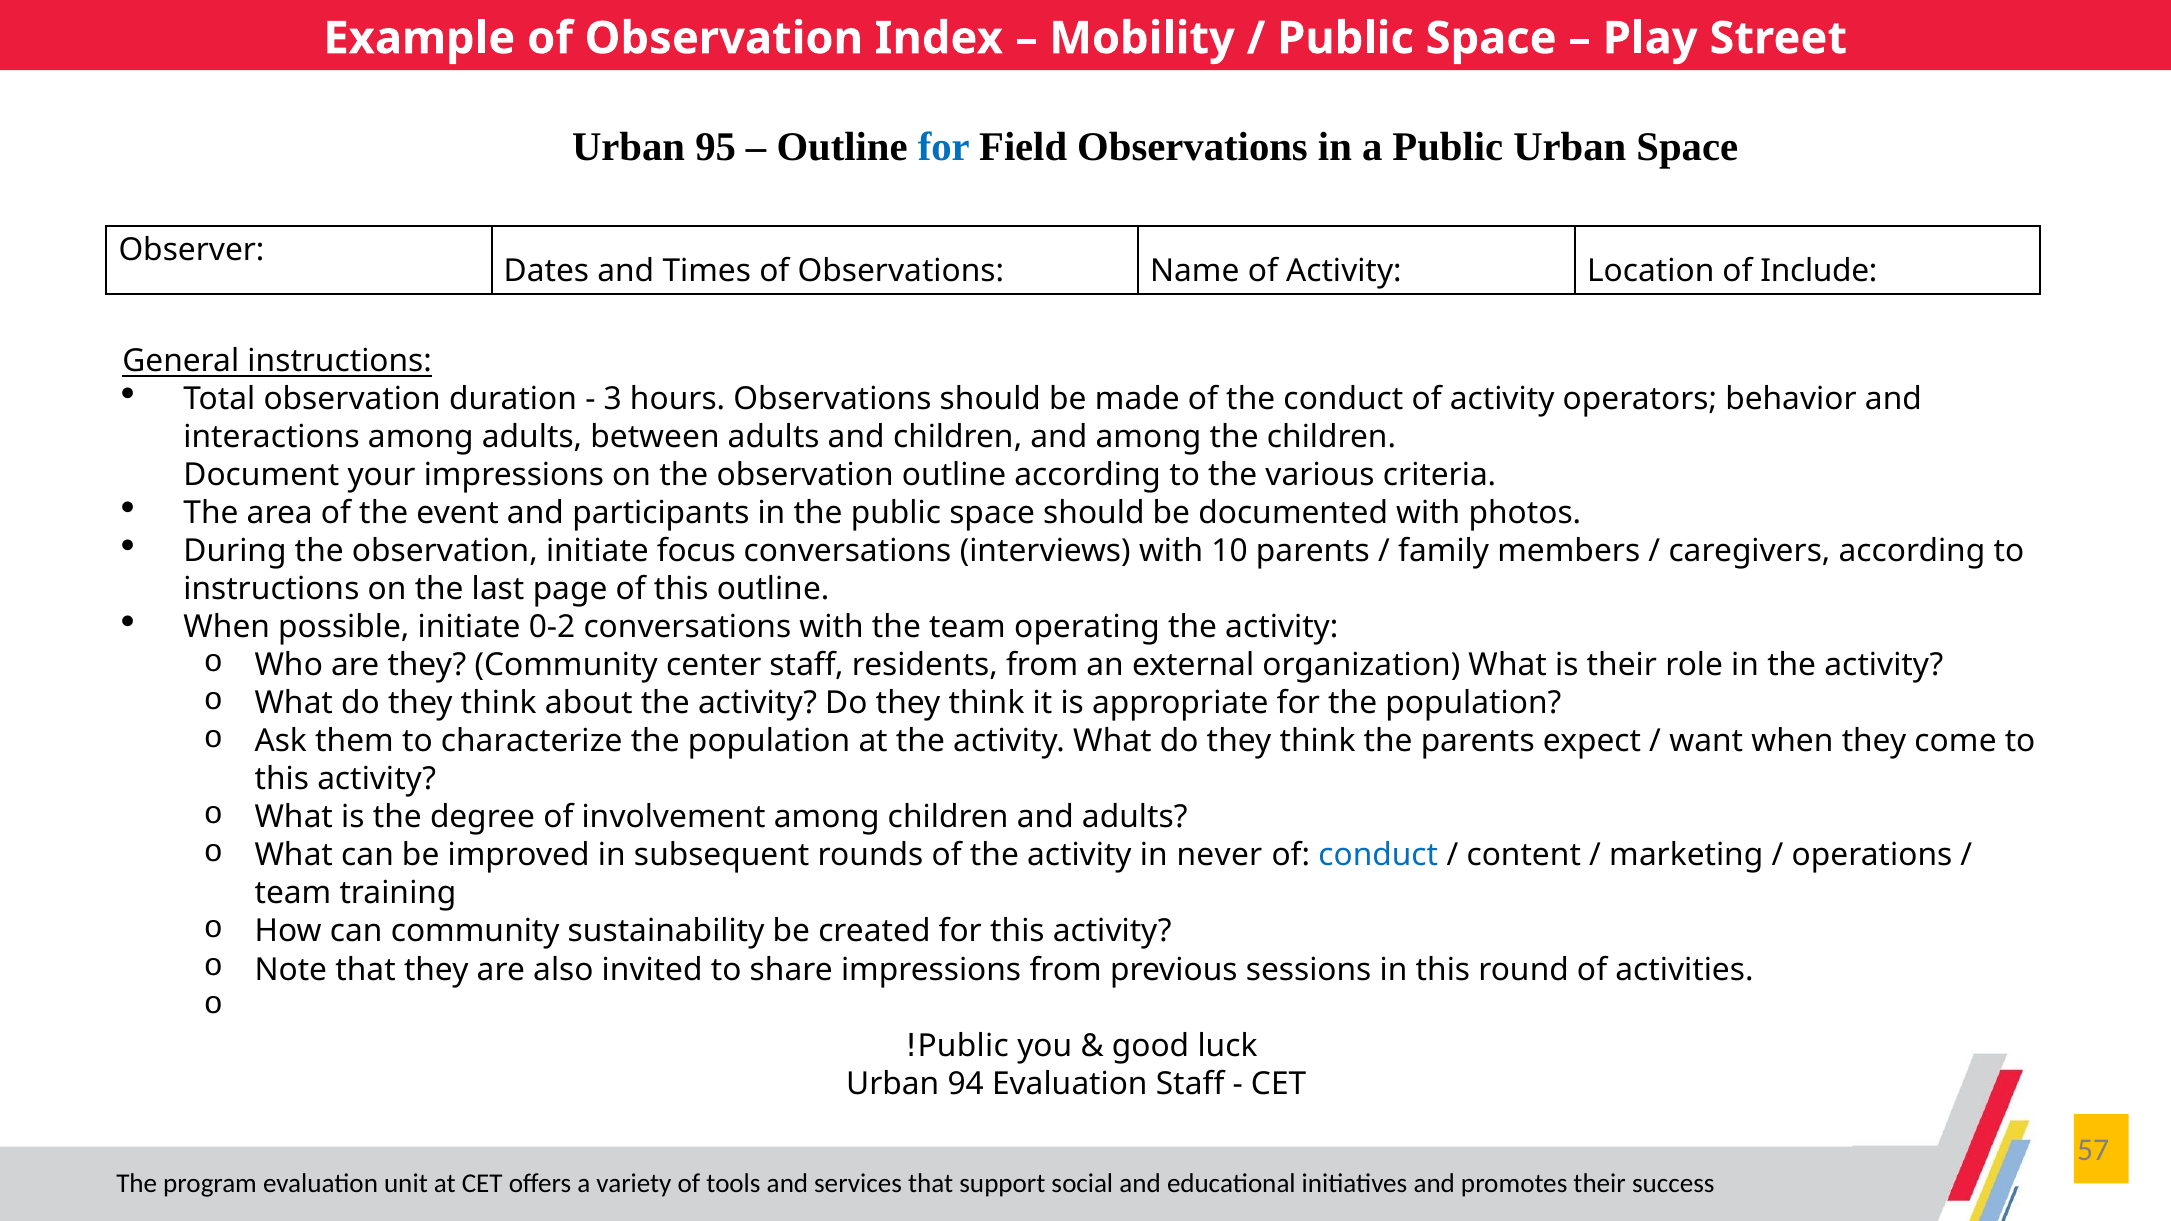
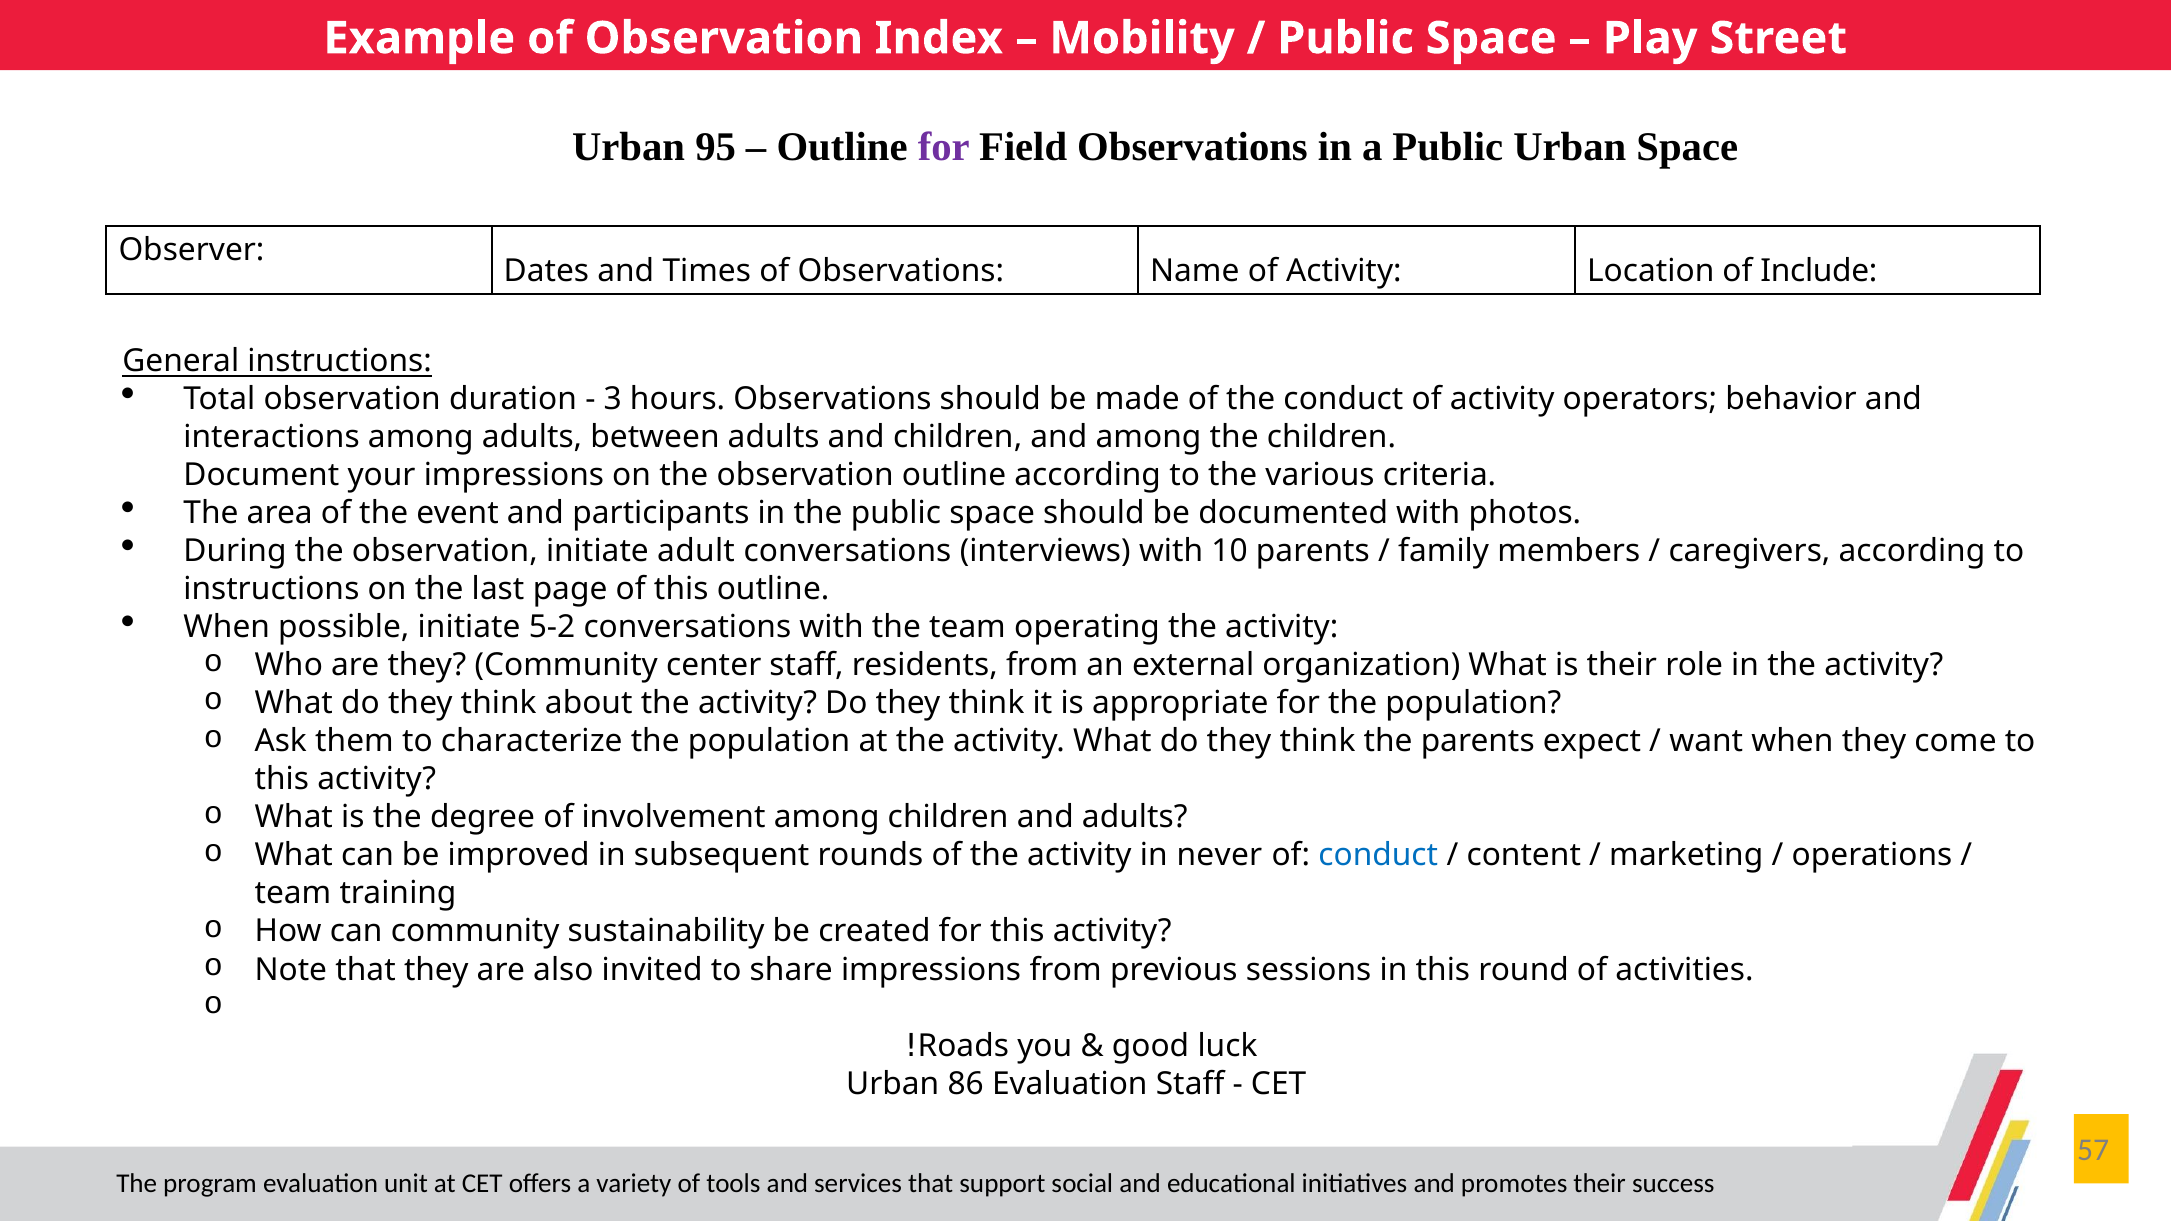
for colour: blue -> purple (944, 147)
focus: focus -> adult (696, 552)
0-2: 0-2 -> 5-2 (552, 628)
Public: Public -> Roads (963, 1046)
94: 94 -> 86 (966, 1084)
